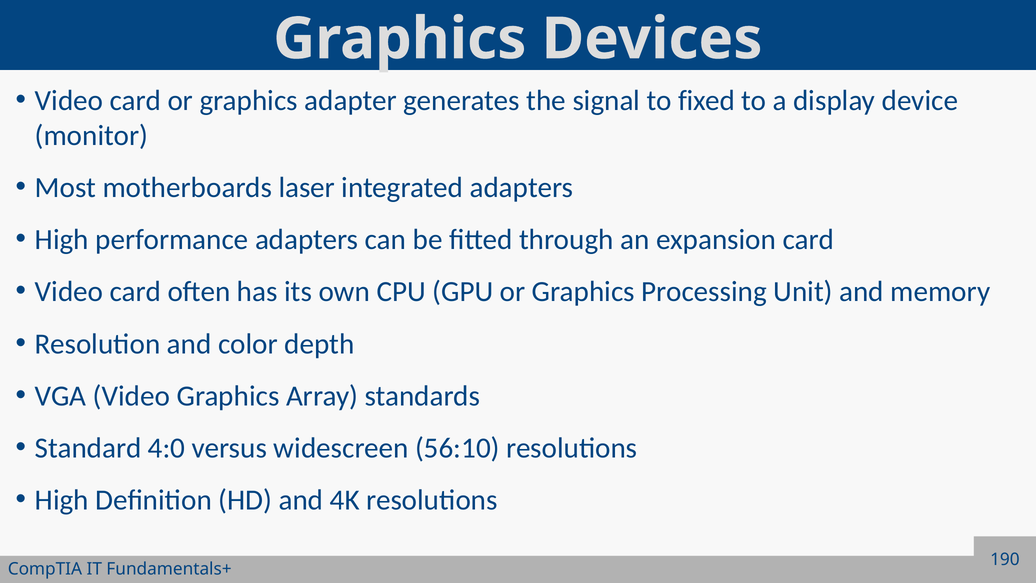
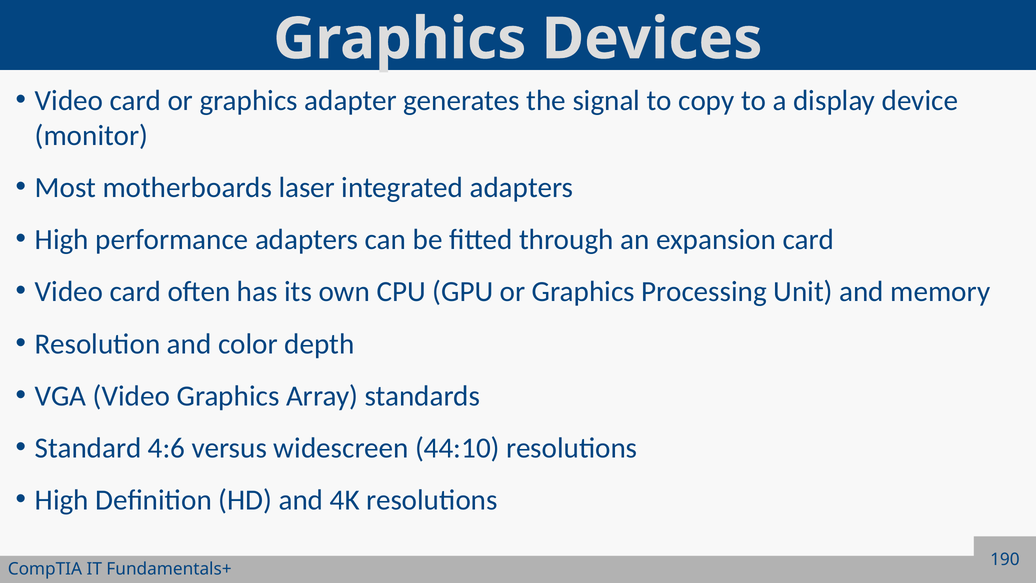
fixed: fixed -> copy (706, 101)
4:0: 4:0 -> 4:6 (167, 448)
56:10: 56:10 -> 44:10 (457, 448)
